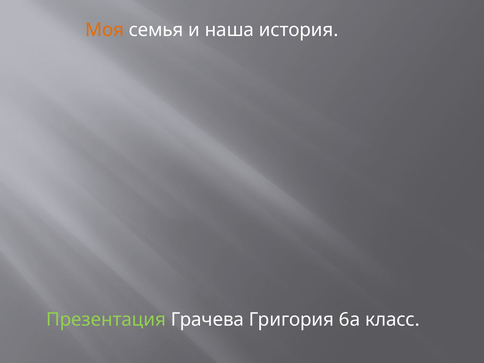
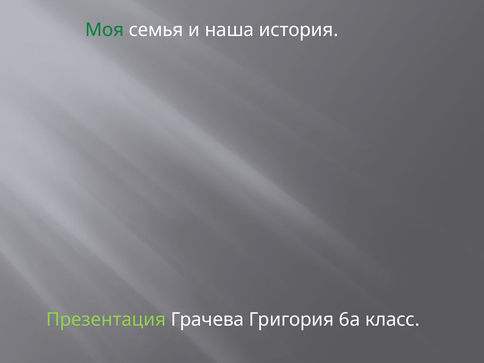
Моя colour: orange -> green (105, 30)
